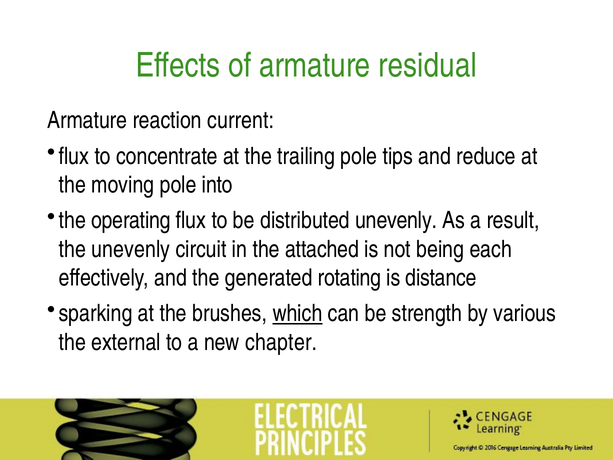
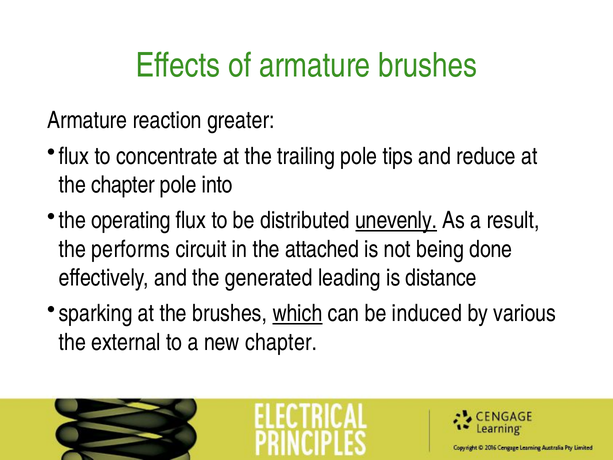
armature residual: residual -> brushes (428, 66)
current: current -> greater (241, 120)
the moving: moving -> chapter (123, 185)
unevenly underline: none -> present (396, 220)
the unevenly: unevenly -> performs (131, 249)
each: each -> done (491, 249)
rotating: rotating -> leading (349, 278)
strength: strength -> induced (427, 313)
